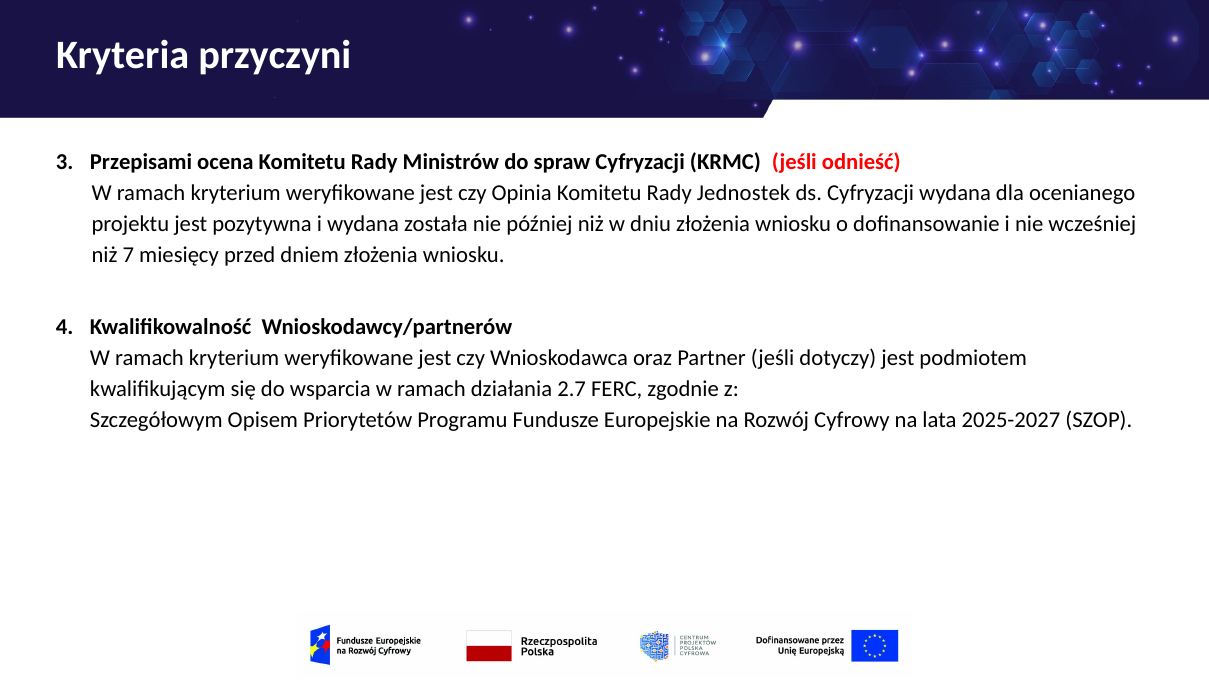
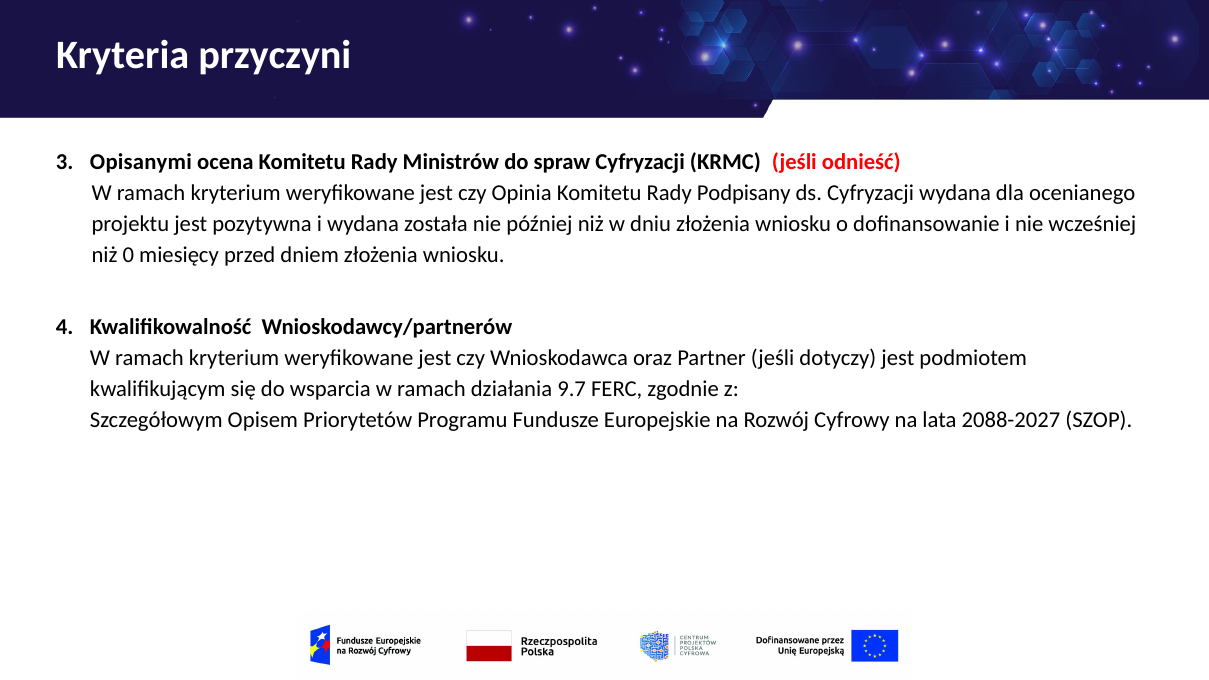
Przepisami: Przepisami -> Opisanymi (141, 162)
Jednostek: Jednostek -> Podpisany (744, 193)
7: 7 -> 0 (128, 255)
2.7: 2.7 -> 9.7 (572, 389)
2025-2027: 2025-2027 -> 2088-2027 (1011, 420)
